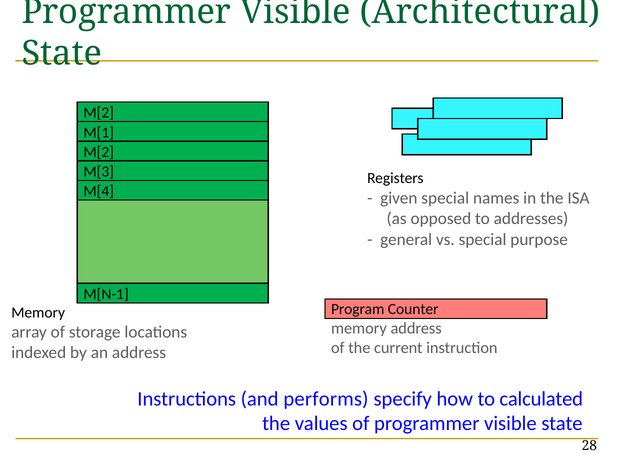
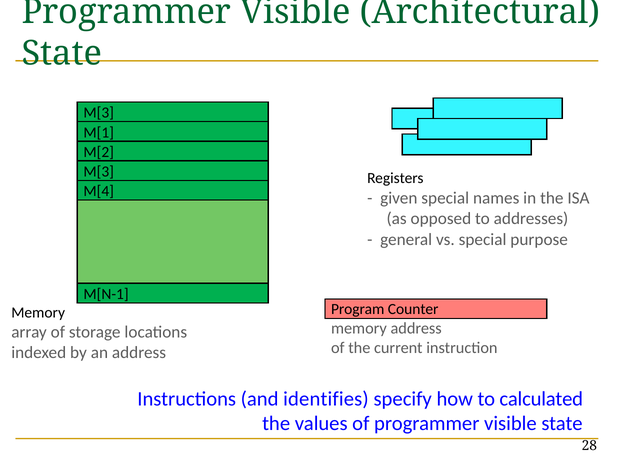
M[2: M[2 -> M[3 (99, 113)
performs: performs -> identifies (326, 399)
